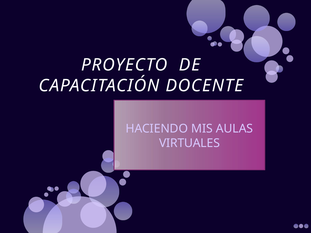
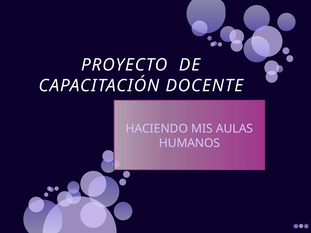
VIRTUALES: VIRTUALES -> HUMANOS (189, 143)
